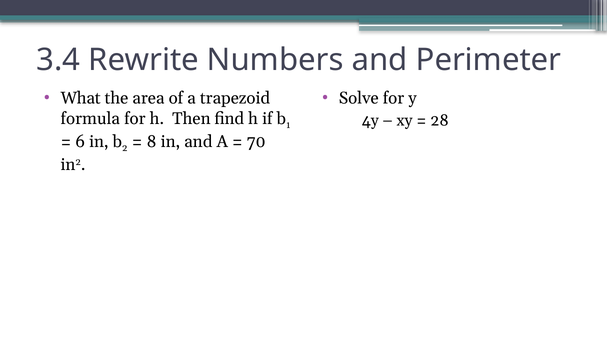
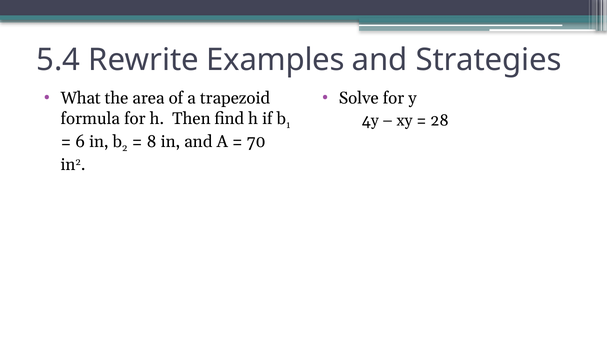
3.4: 3.4 -> 5.4 (58, 60)
Numbers: Numbers -> Examples (275, 60)
Perimeter: Perimeter -> Strategies (489, 60)
